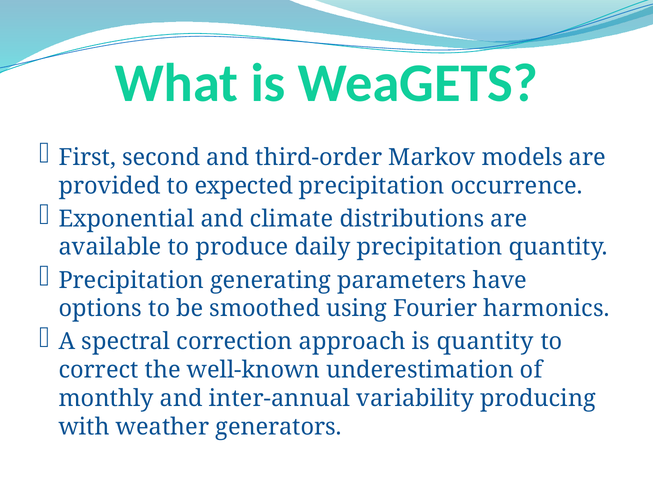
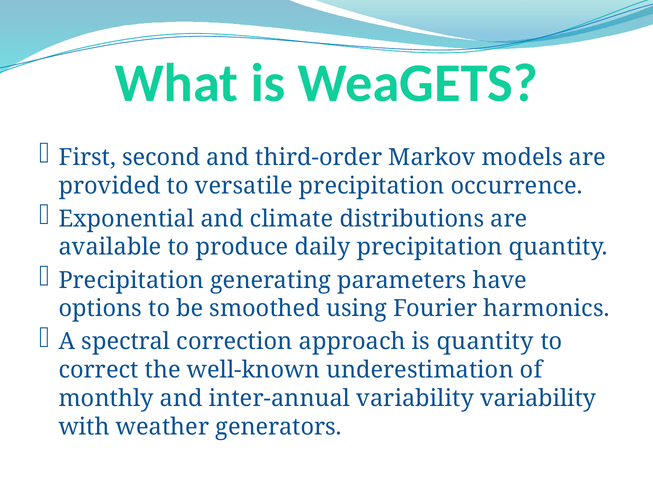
expected: expected -> versatile (244, 186)
variability producing: producing -> variability (538, 398)
